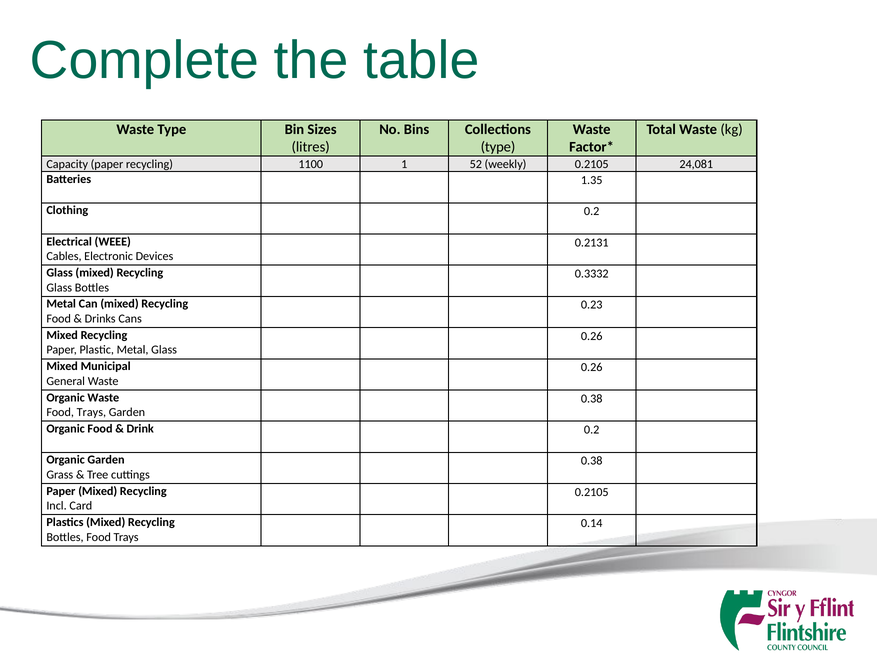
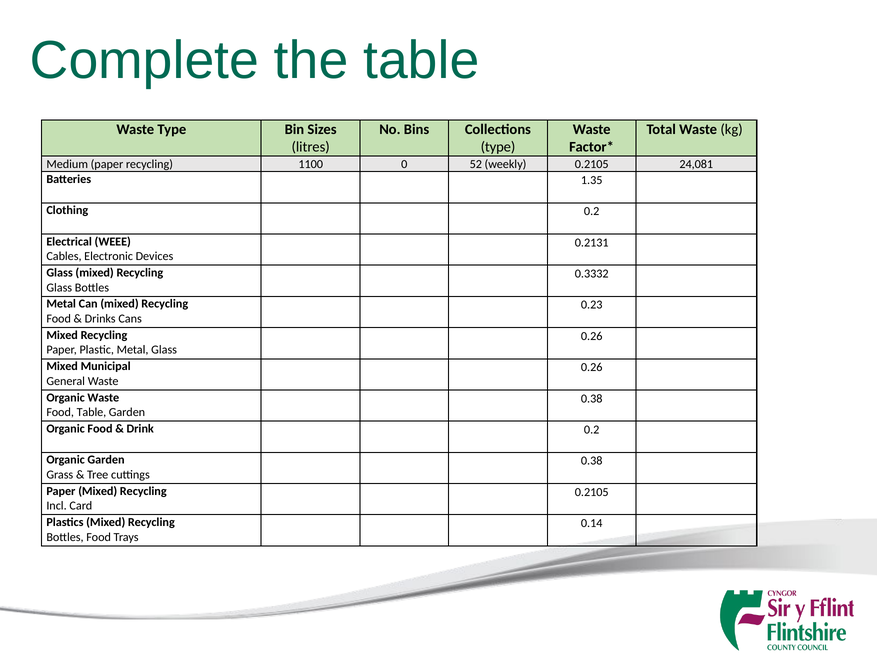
Capacity: Capacity -> Medium (67, 164)
1: 1 -> 0 (404, 164)
Trays: Trays -> Table (91, 412)
